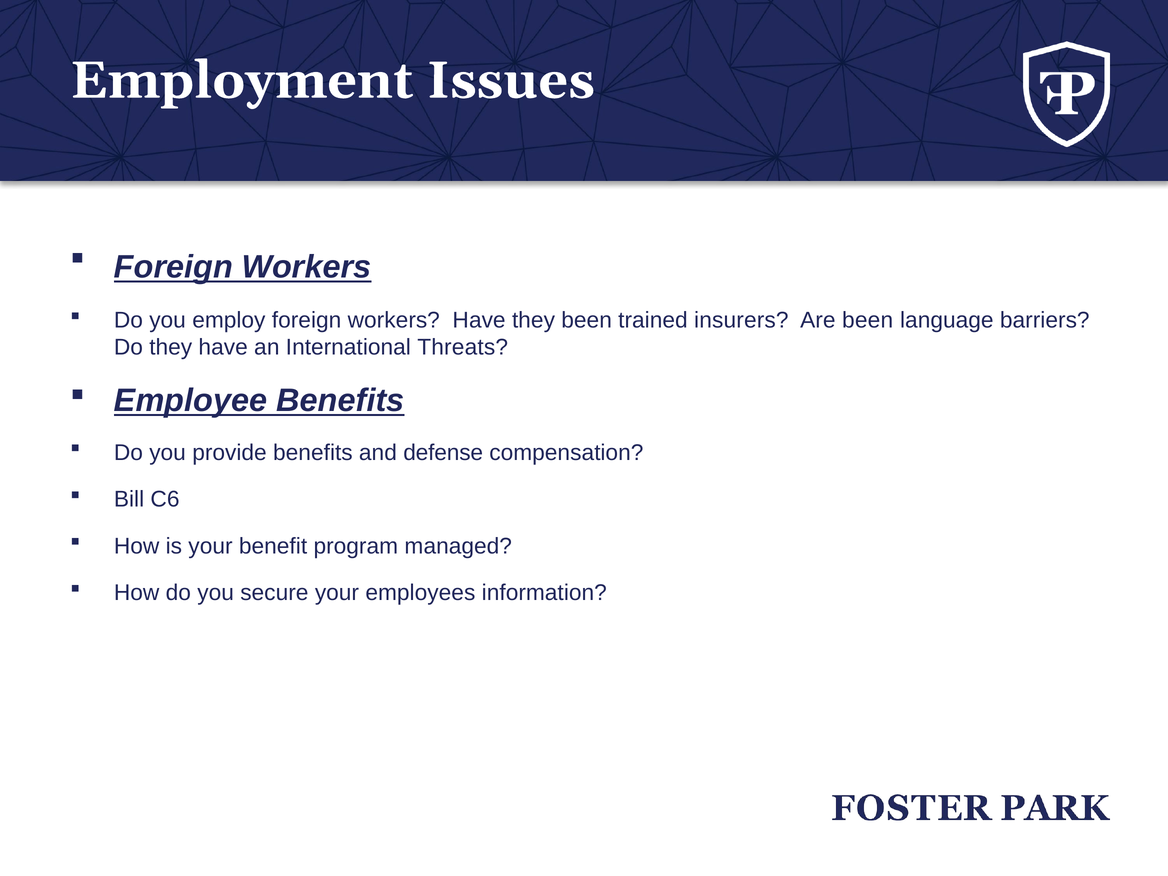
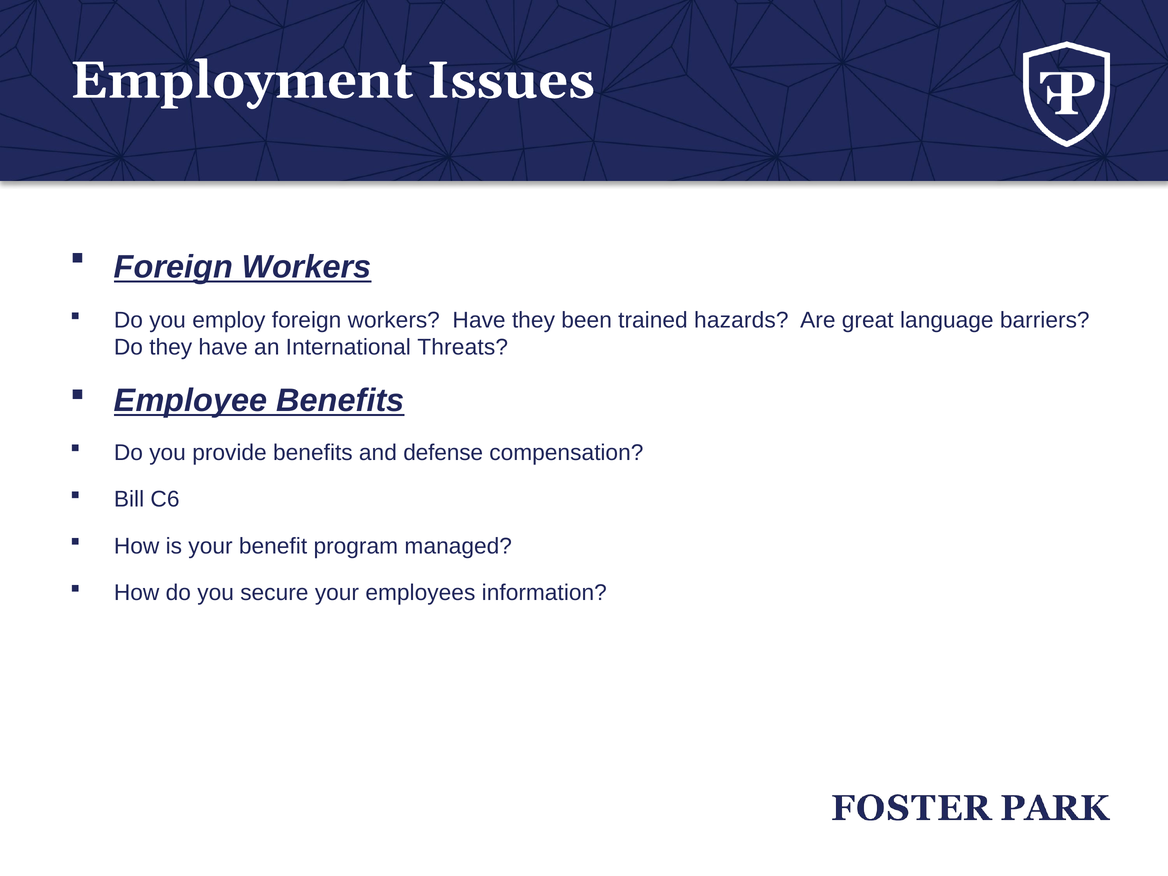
insurers: insurers -> hazards (741, 320)
Are been: been -> great (868, 320)
